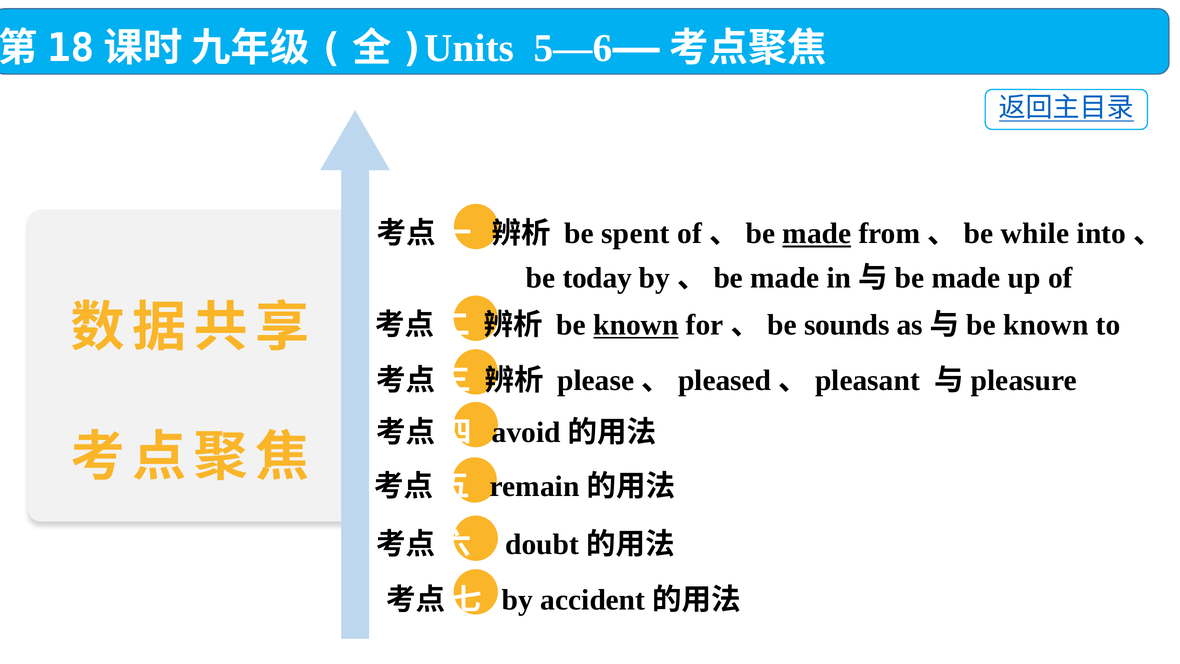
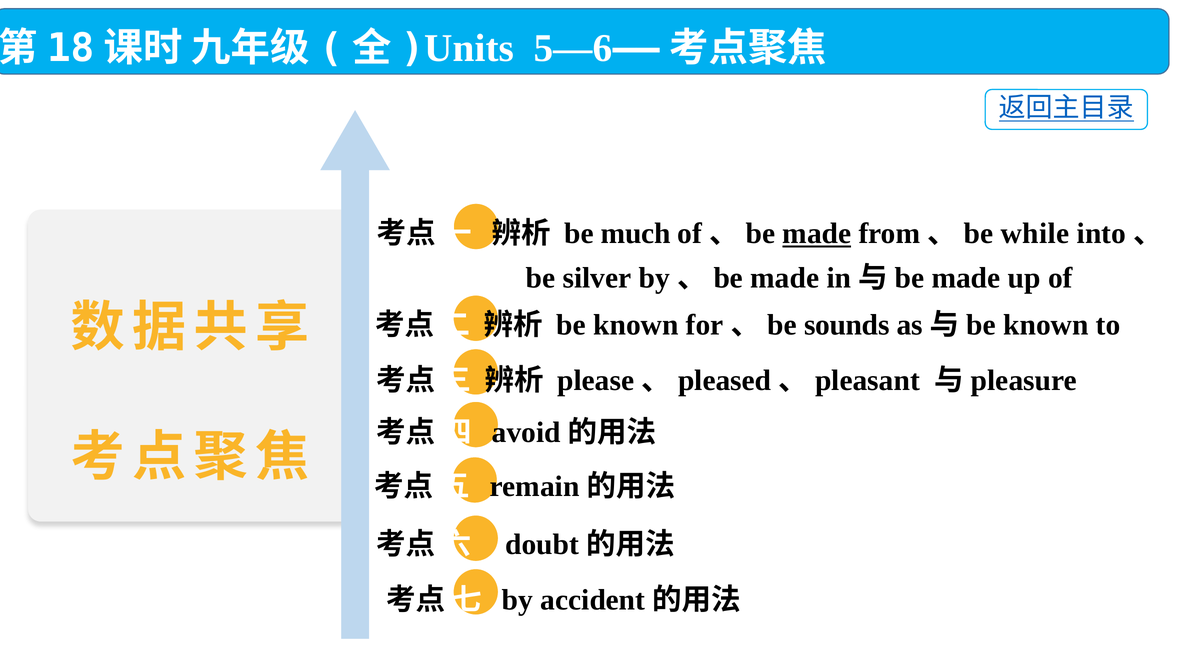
spent: spent -> much (636, 234)
today: today -> silver (597, 278)
known underline: present -> none (636, 325)
